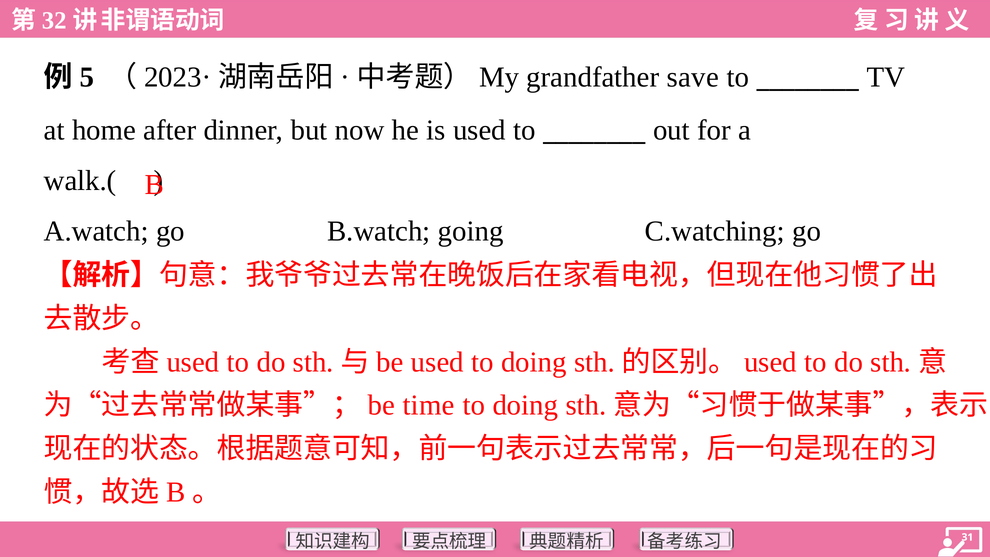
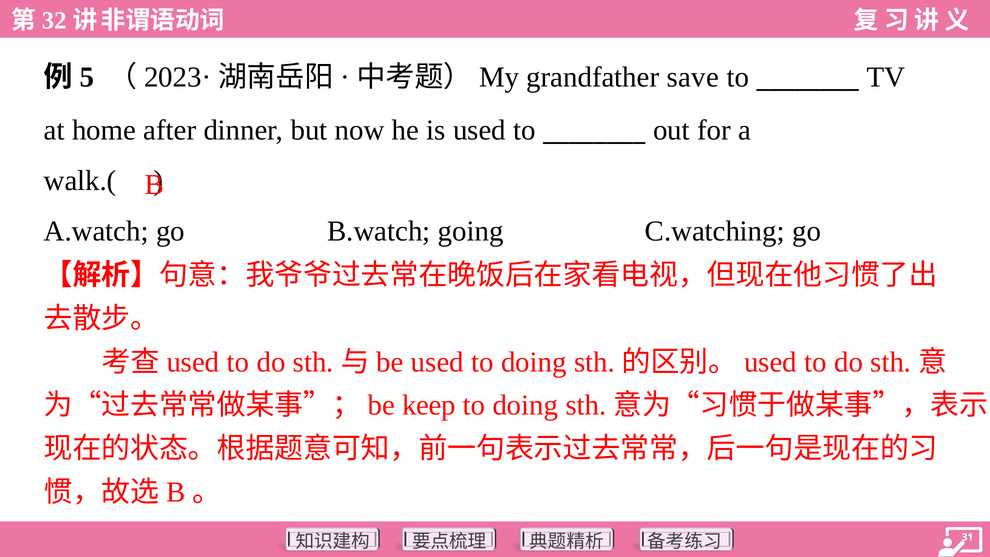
time: time -> keep (429, 405)
